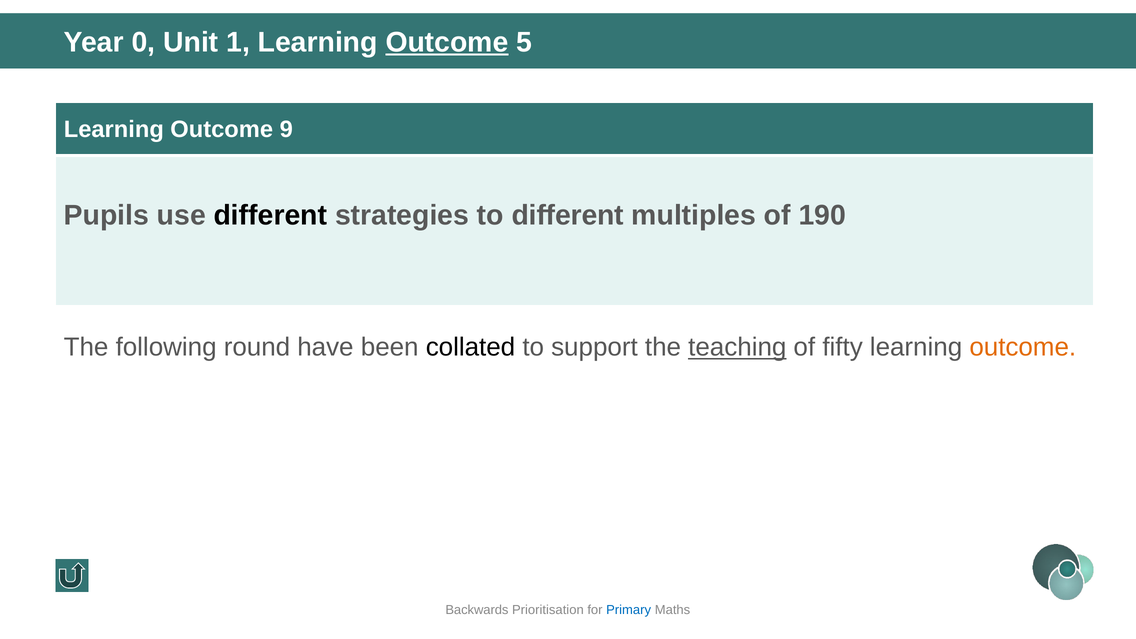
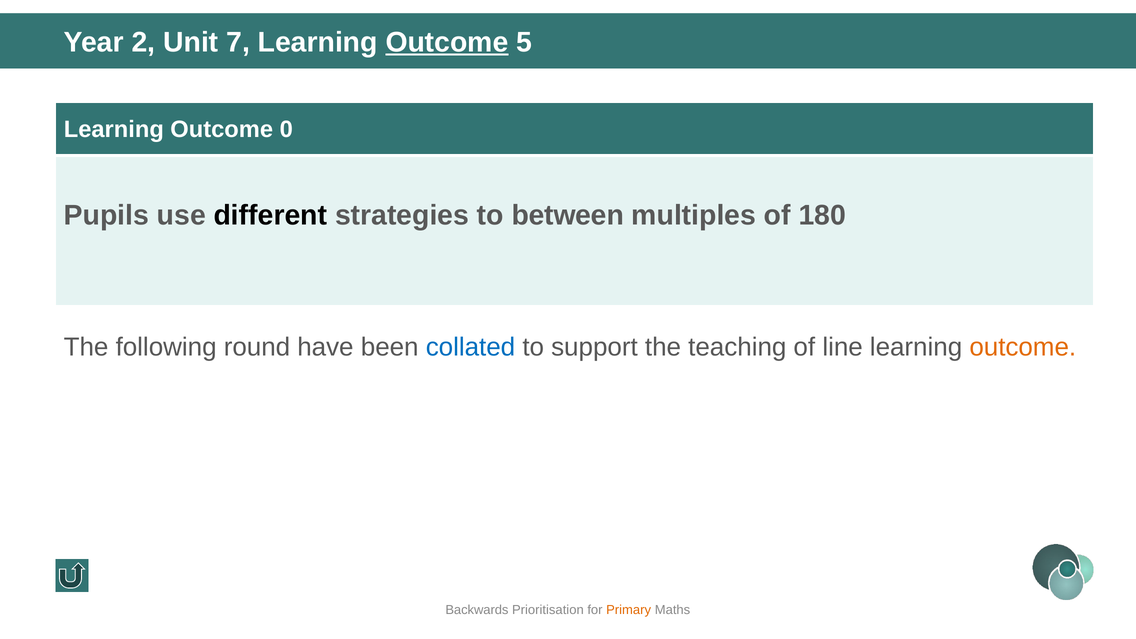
0: 0 -> 2 (144, 42)
1: 1 -> 7 (238, 42)
9: 9 -> 0 (286, 129)
to different: different -> between (568, 215)
190: 190 -> 180 (822, 215)
collated colour: black -> blue (470, 347)
teaching underline: present -> none (737, 347)
fifty: fifty -> line (843, 347)
Primary colour: blue -> orange (629, 610)
